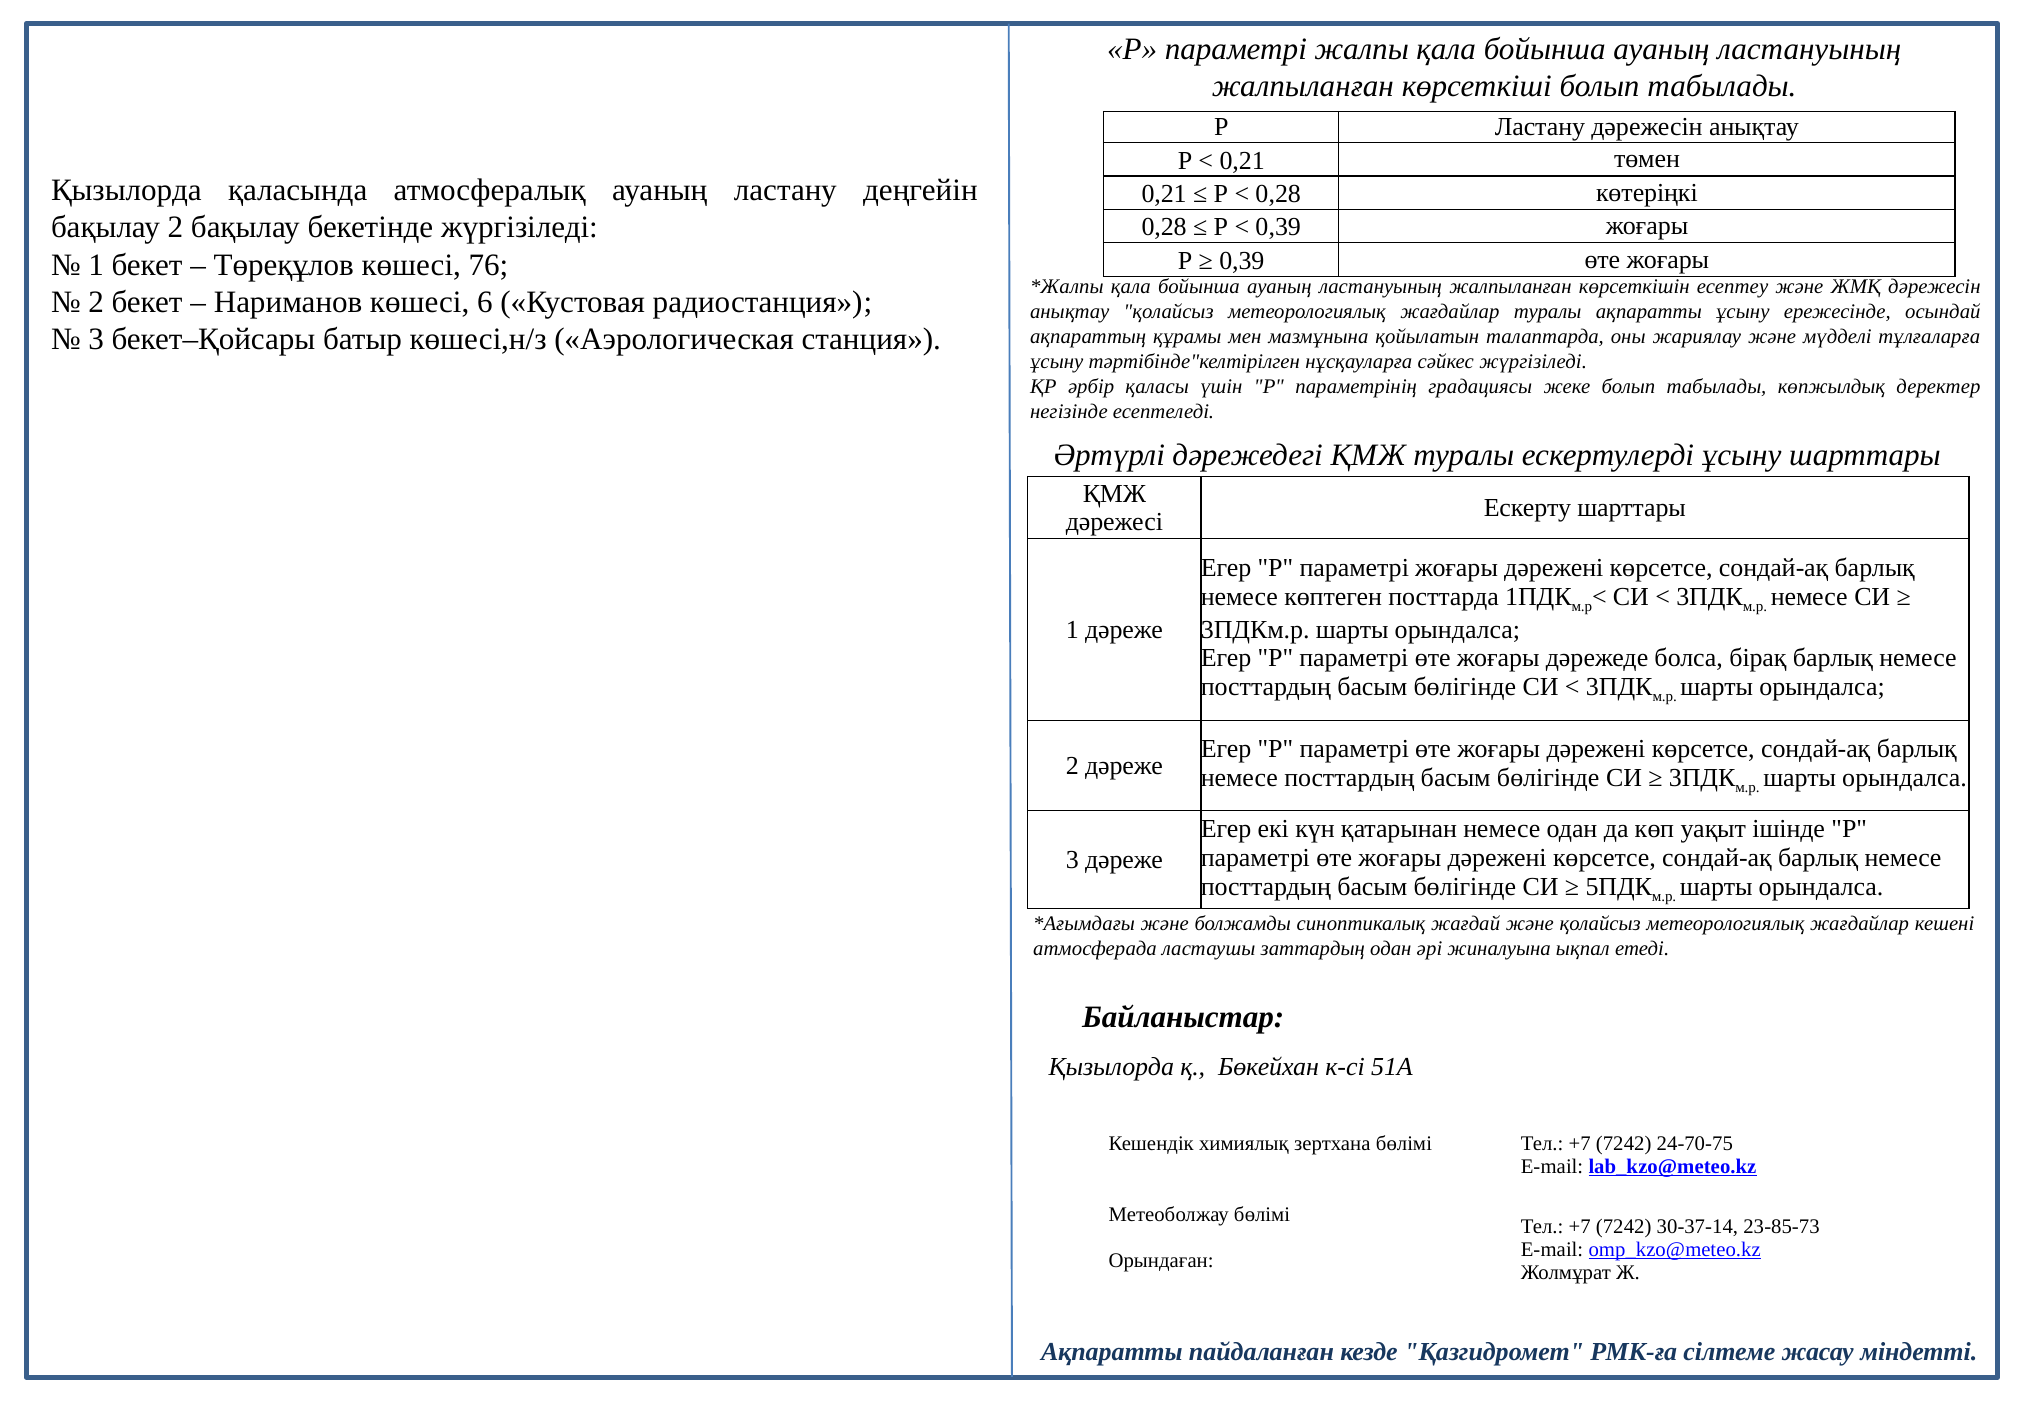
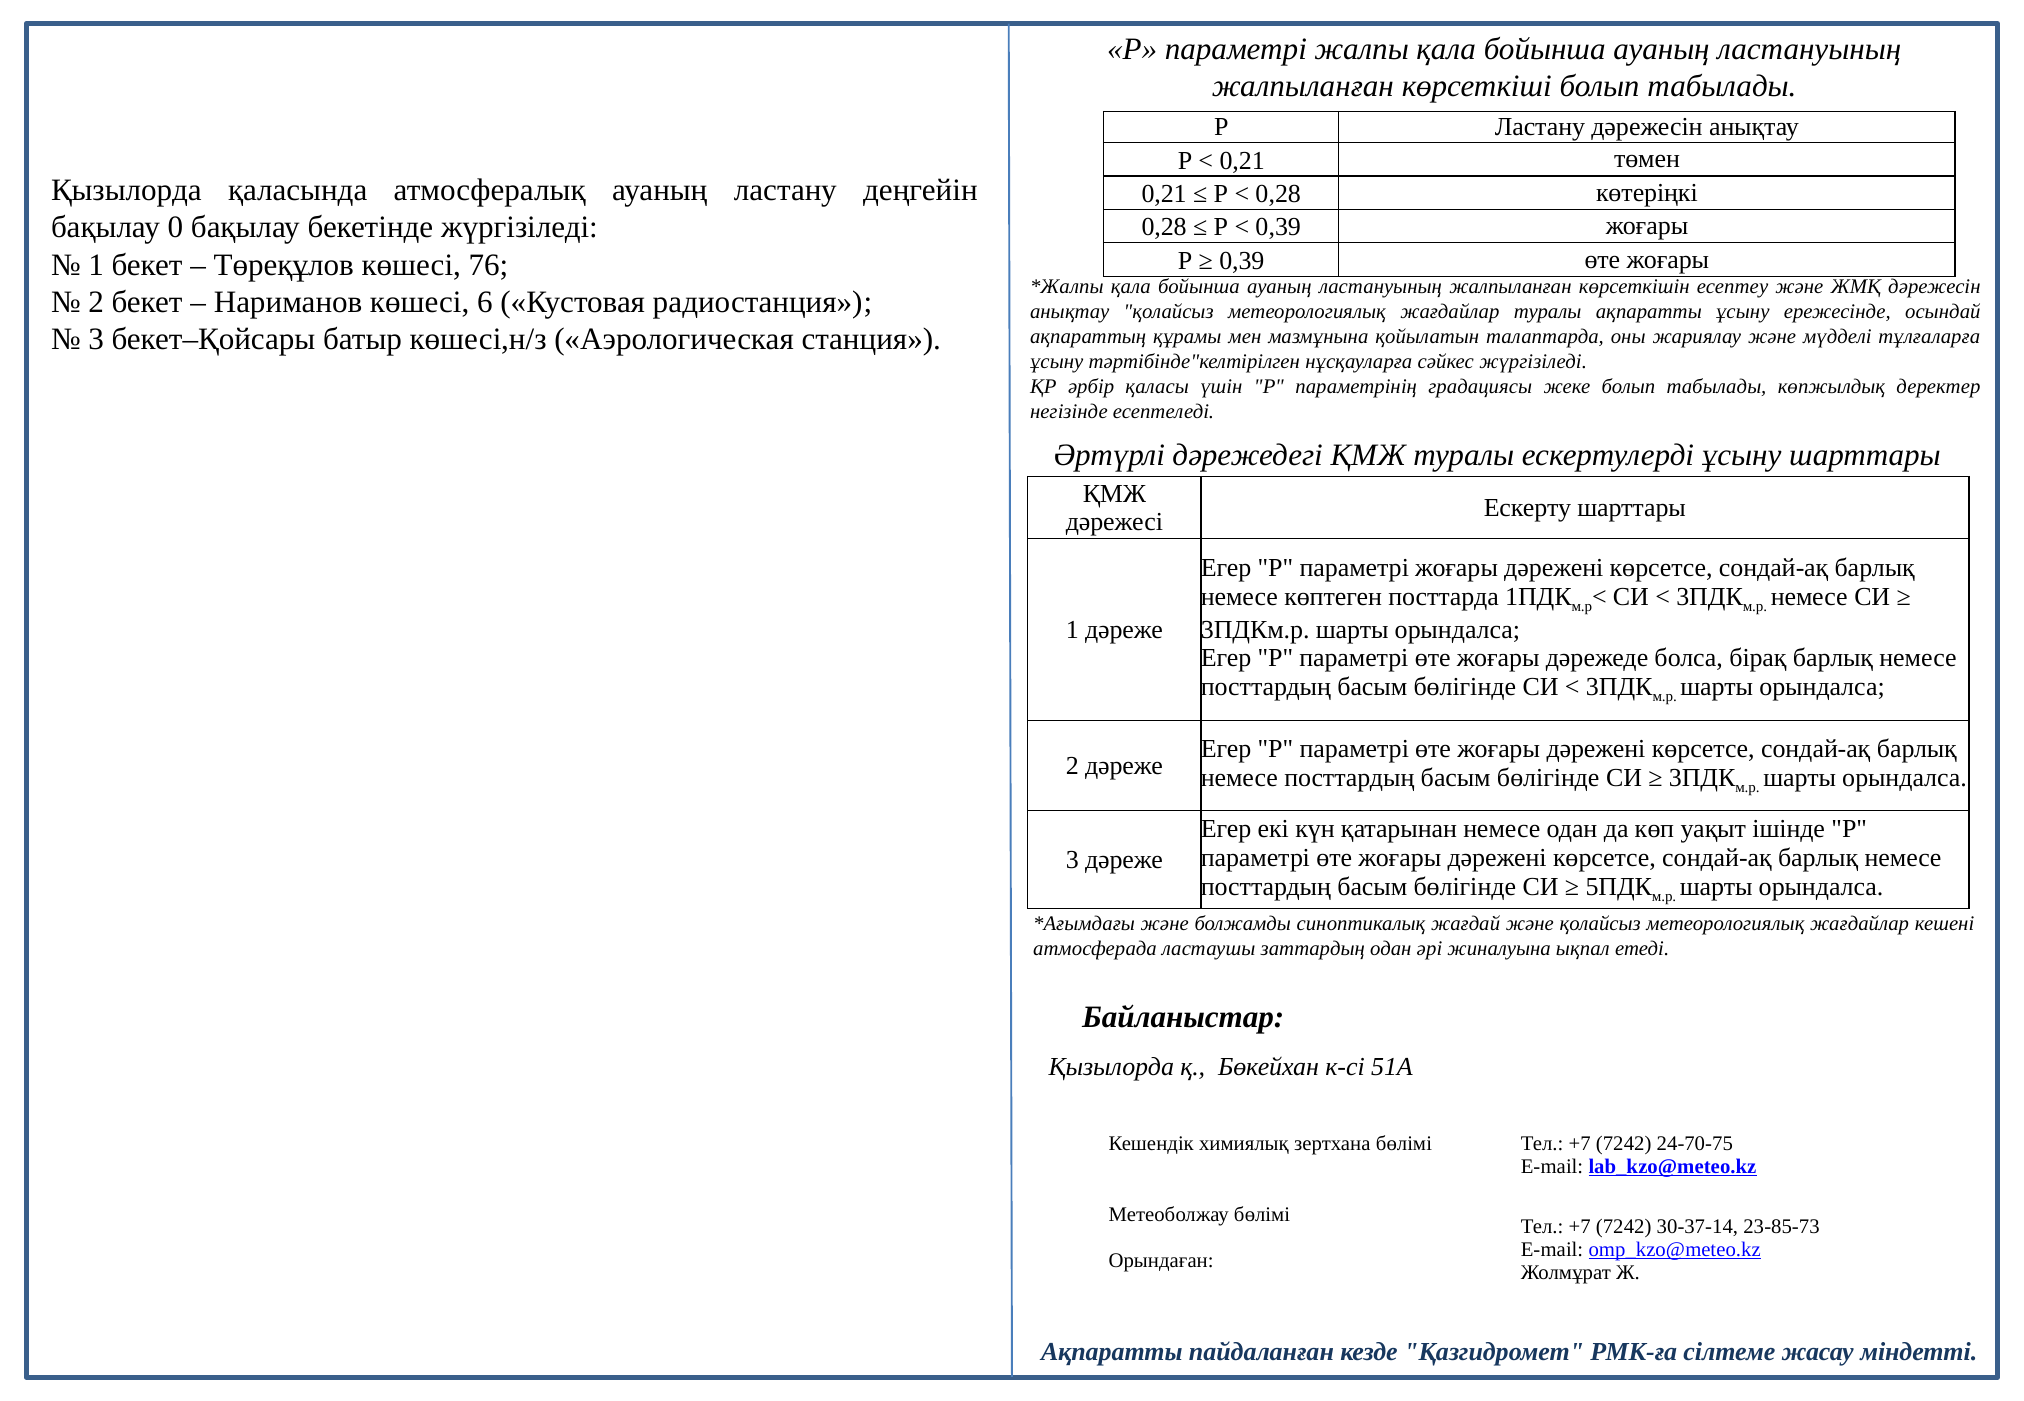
бақылау 2: 2 -> 0 (175, 227)
